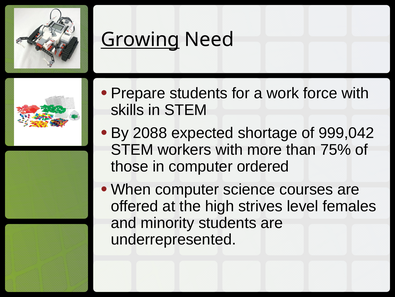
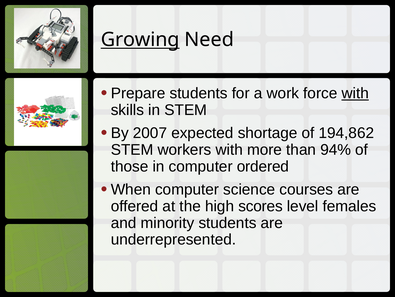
with underline: none -> present (355, 93)
2088: 2088 -> 2007 (150, 133)
999,042: 999,042 -> 194,862 (346, 133)
75%: 75% -> 94% (336, 149)
strives: strives -> scores (261, 206)
